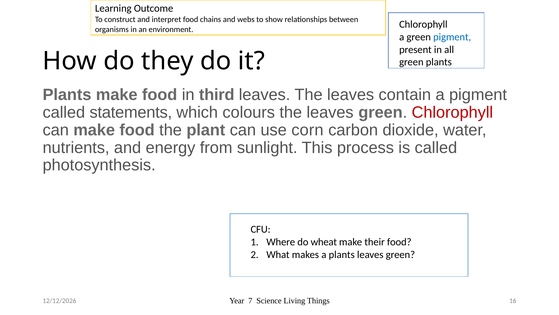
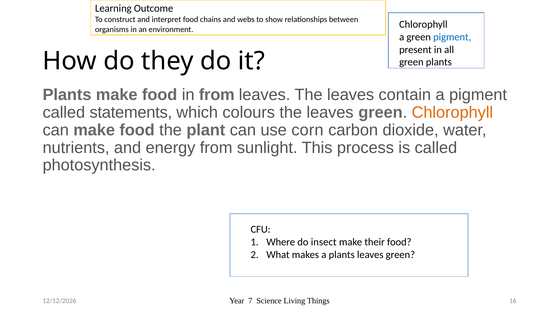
in third: third -> from (217, 95)
Chlorophyll colour: red -> orange (452, 112)
wheat: wheat -> insect (324, 242)
